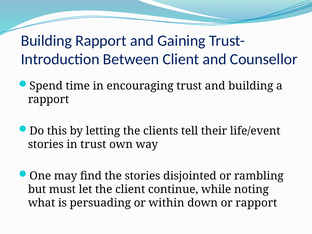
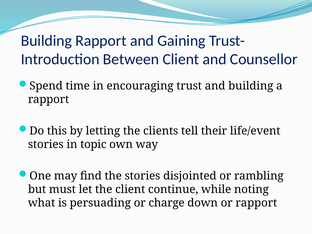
in trust: trust -> topic (93, 144)
within: within -> charge (167, 203)
